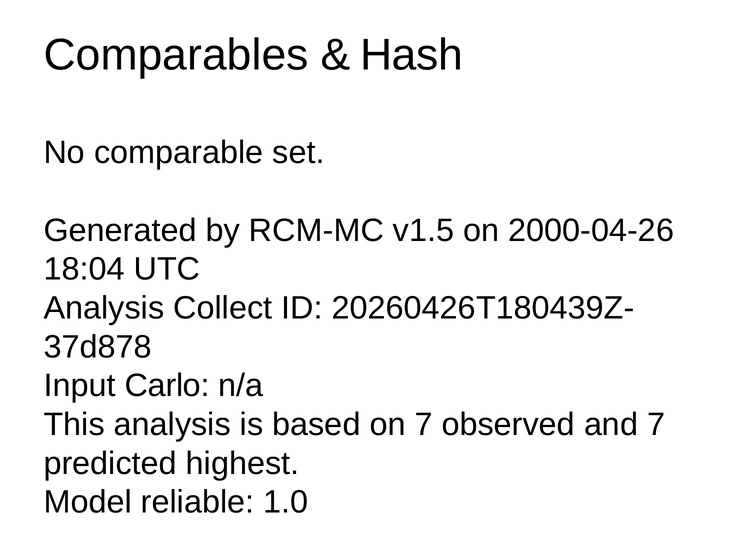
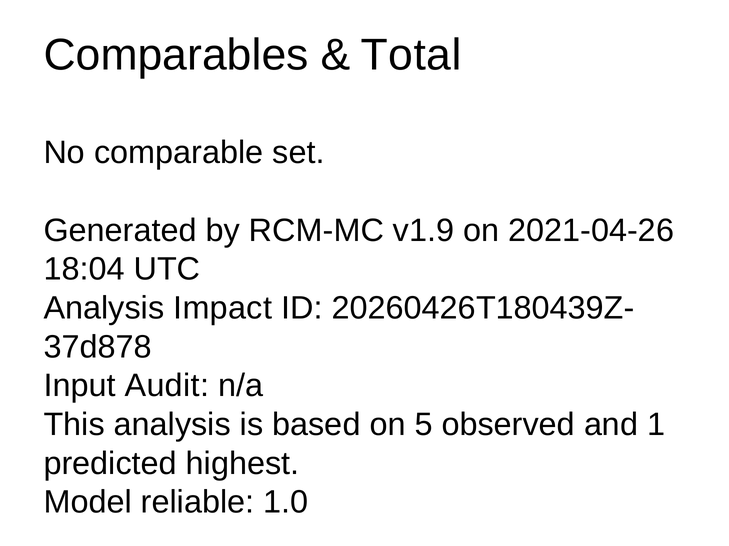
Hash: Hash -> Total (411, 55)
v1.5: v1.5 -> v1.9 (424, 231)
2000-04-26: 2000-04-26 -> 2021-04-26 (591, 231)
Collect: Collect -> Impact (223, 308)
Carlo: Carlo -> Audit (167, 386)
on 7: 7 -> 5 (424, 425)
and 7: 7 -> 1 (656, 425)
